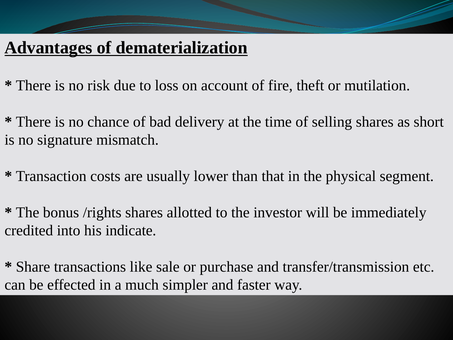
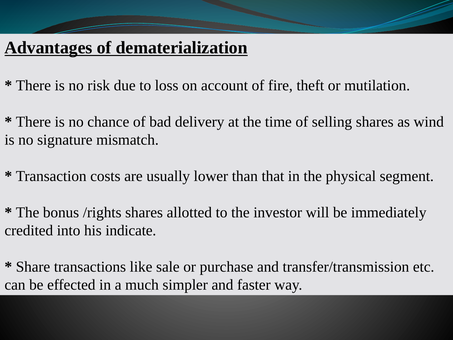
short: short -> wind (429, 122)
